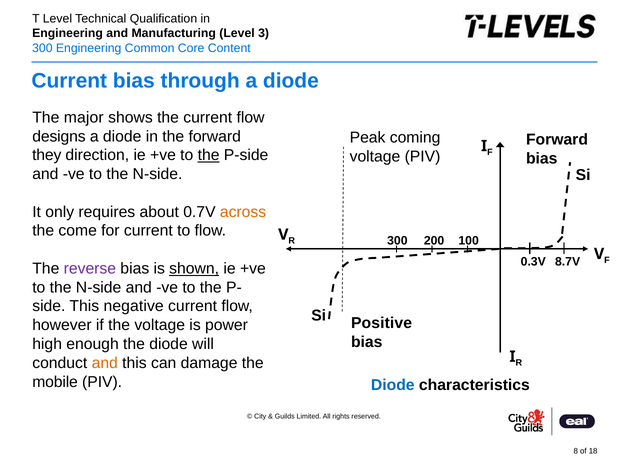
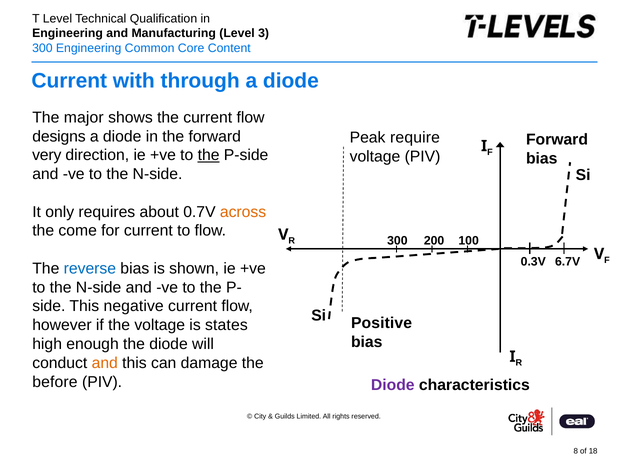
Current bias: bias -> with (134, 81)
coming: coming -> require (415, 137)
they: they -> very (47, 155)
8.7V: 8.7V -> 6.7V (568, 262)
reverse colour: purple -> blue (90, 268)
shown underline: present -> none (194, 268)
power: power -> states (226, 325)
mobile: mobile -> before (55, 382)
Diode colour: blue -> purple (393, 385)
